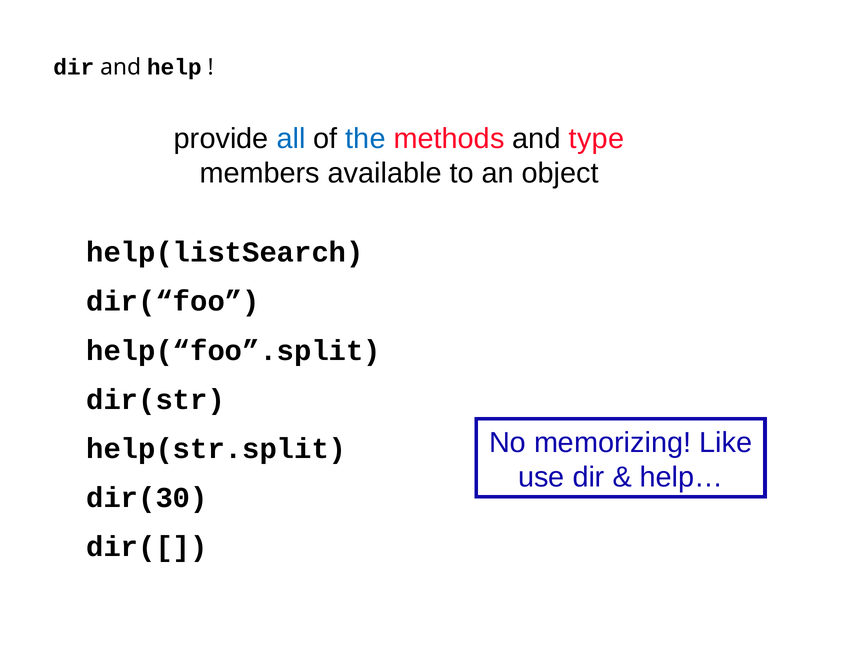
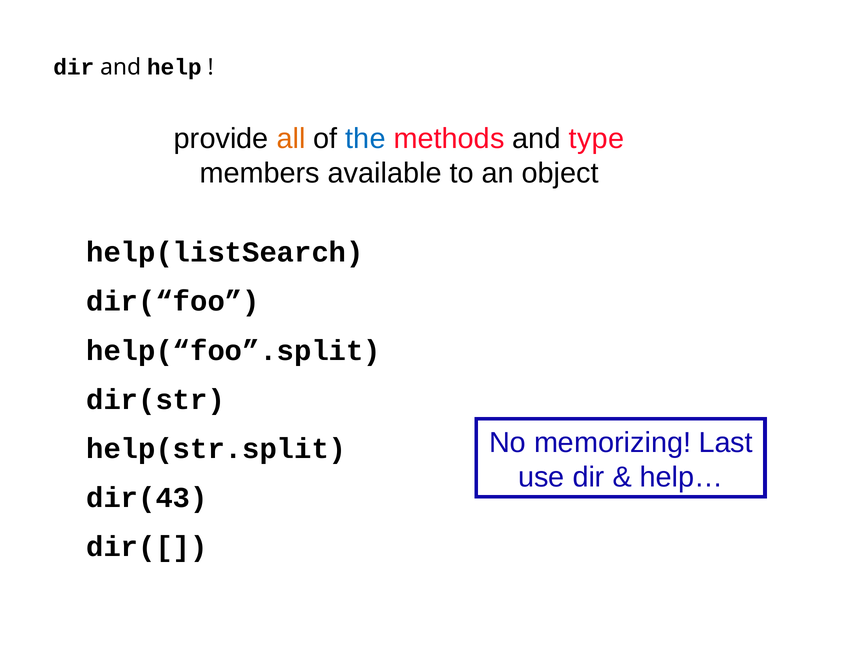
all colour: blue -> orange (291, 138)
Like: Like -> Last (726, 442)
dir(30: dir(30 -> dir(43 (147, 497)
